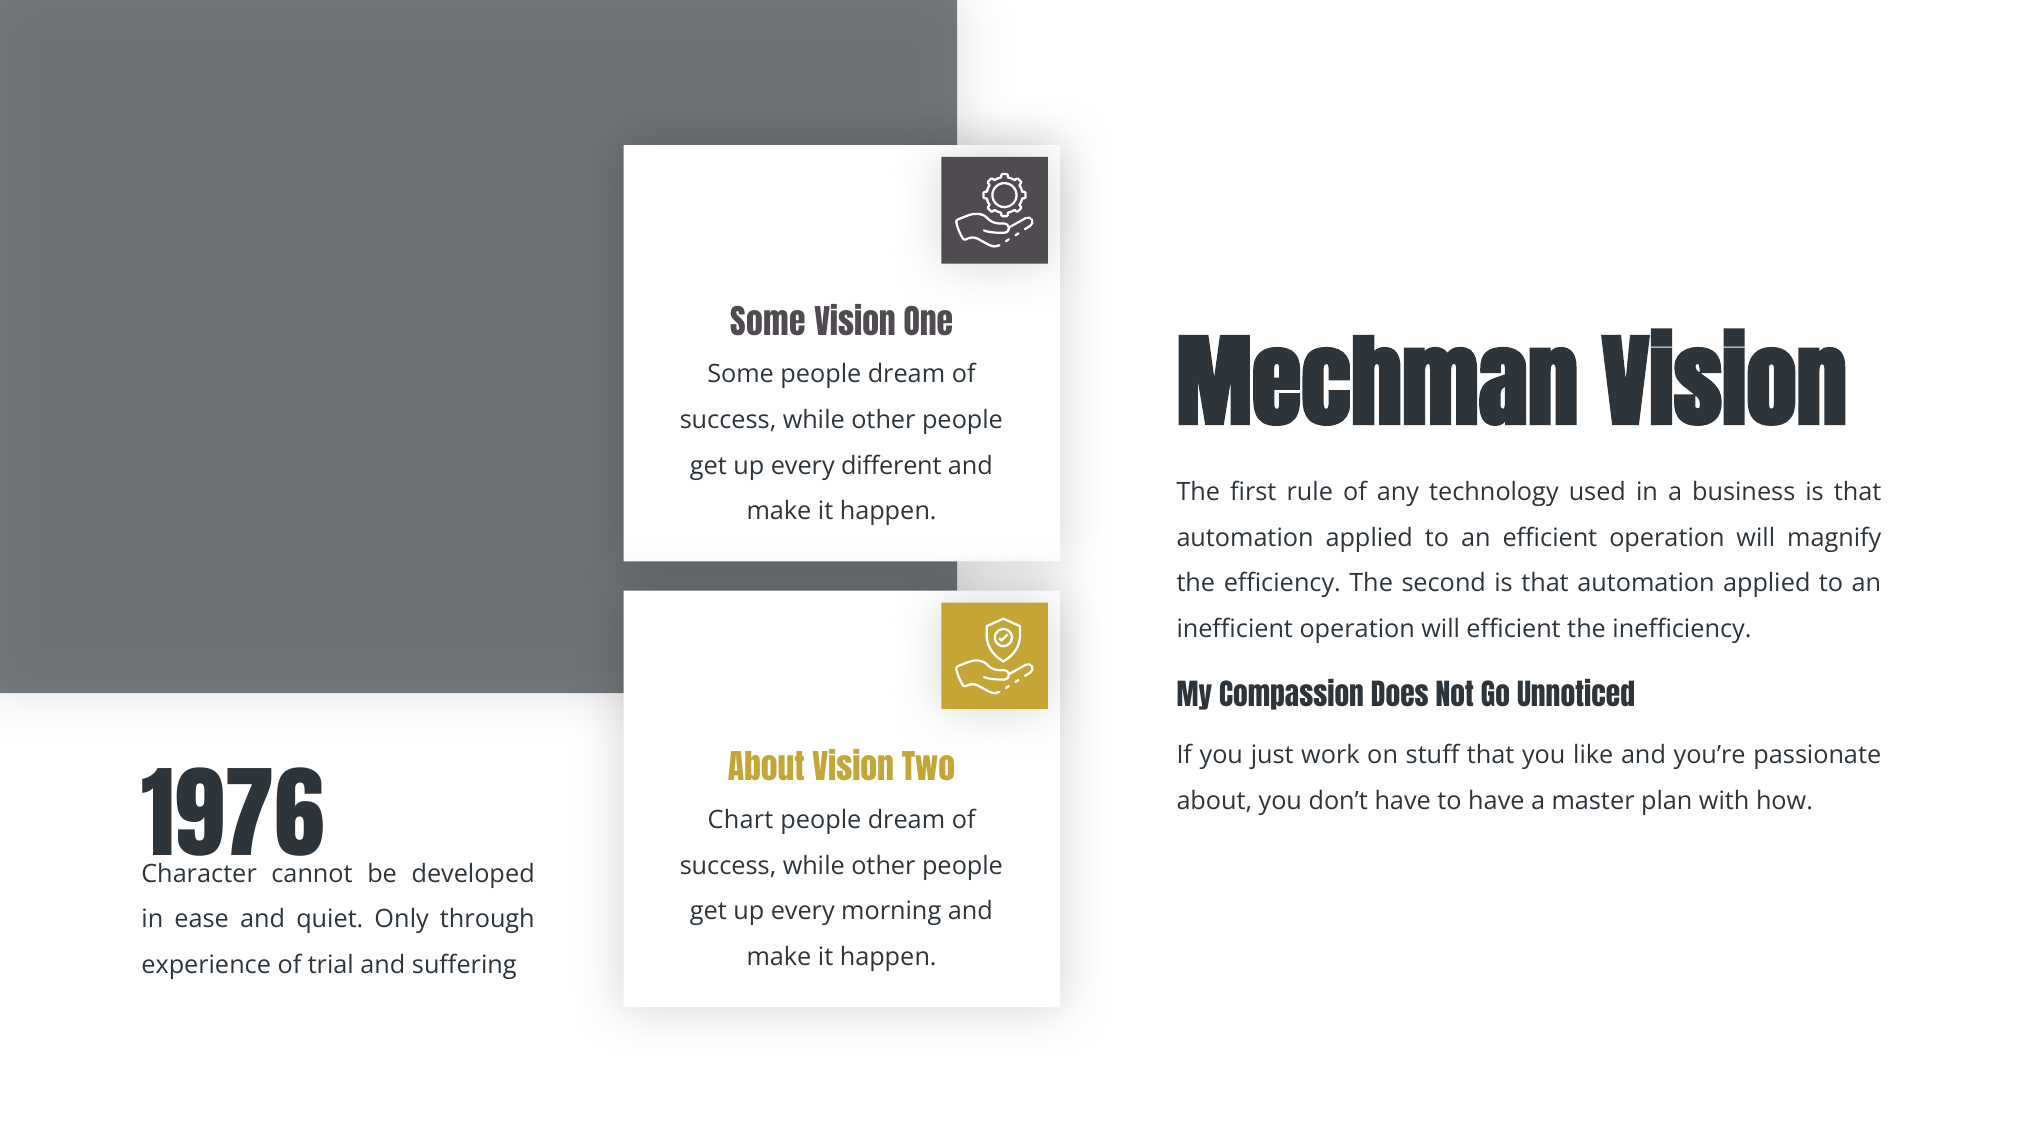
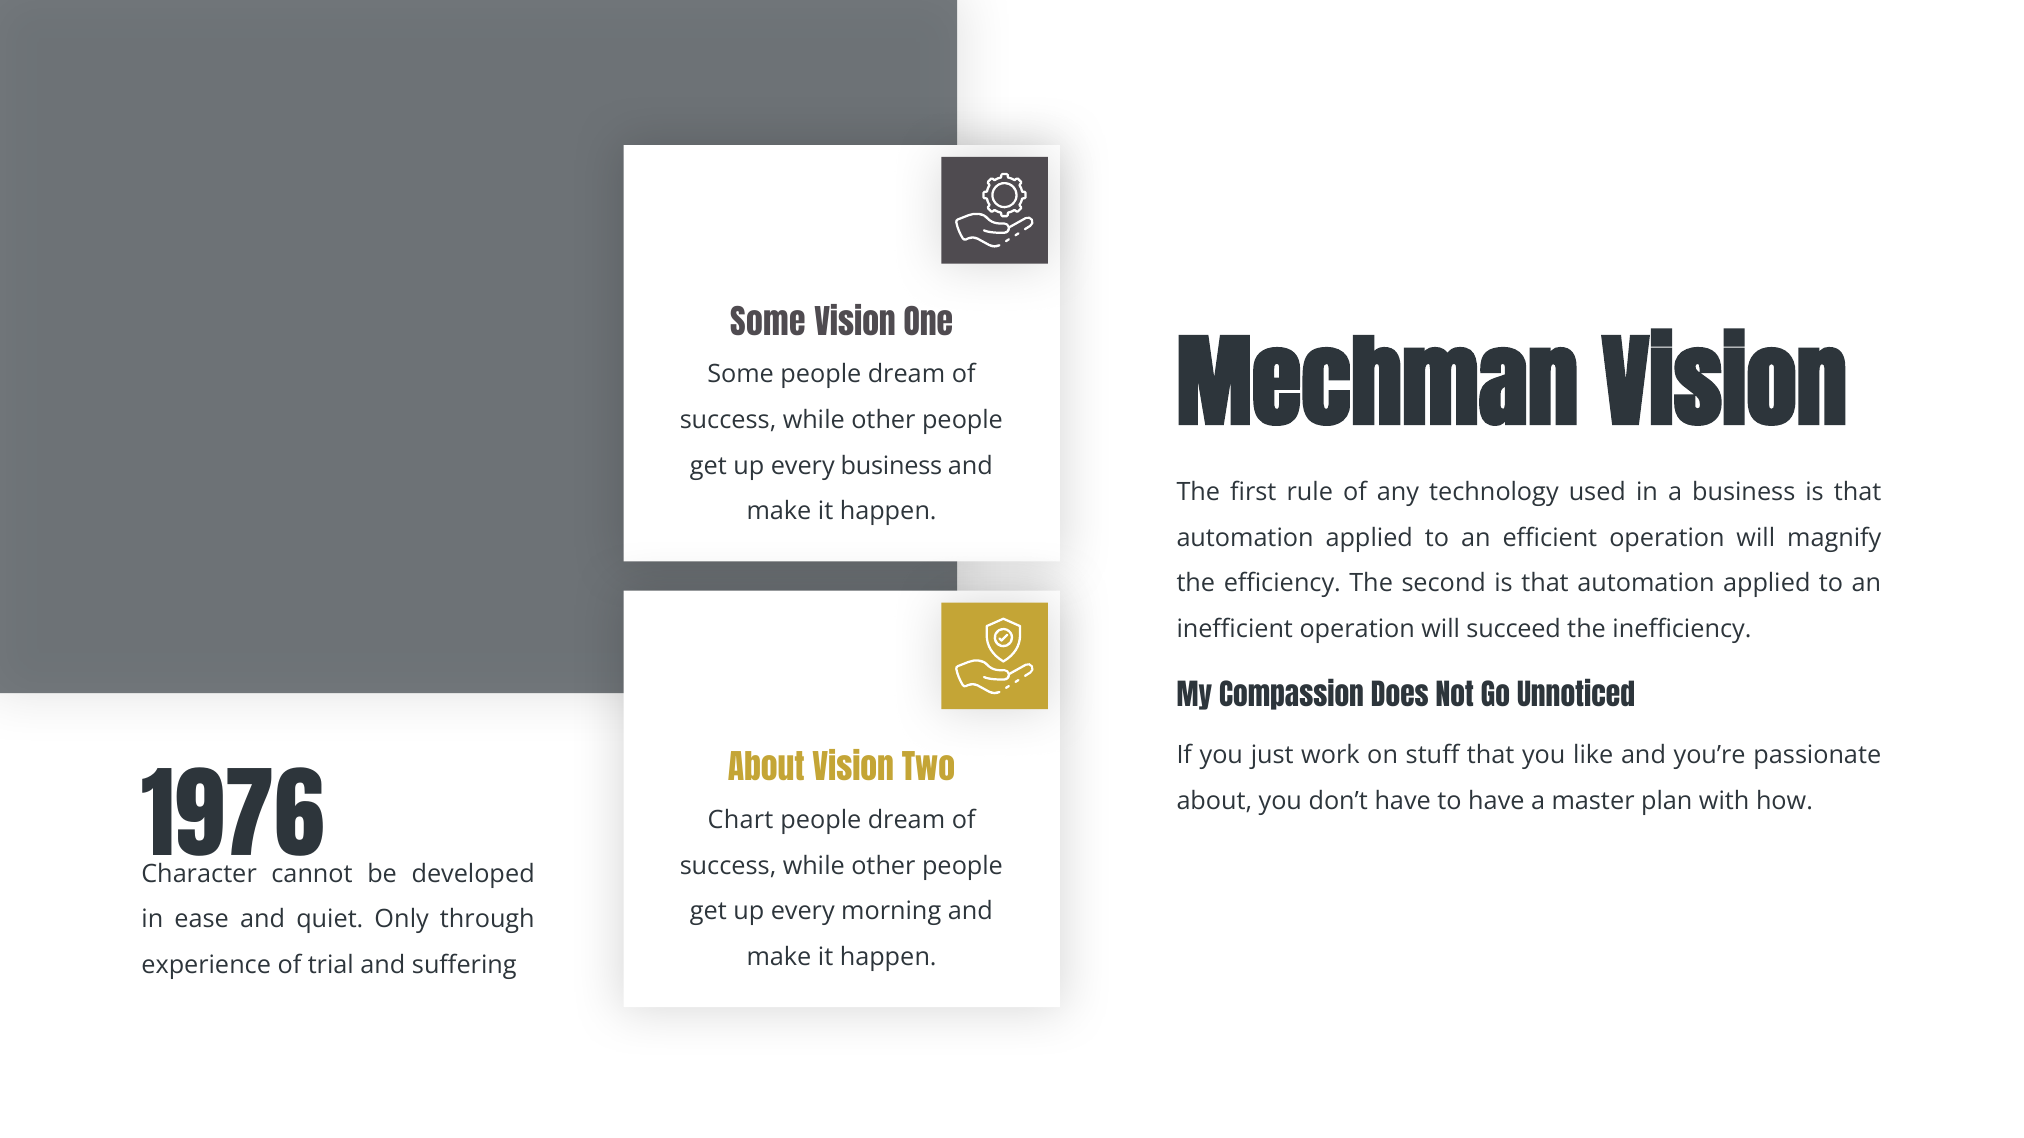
every different: different -> business (891, 466)
will efficient: efficient -> succeed (1514, 629)
